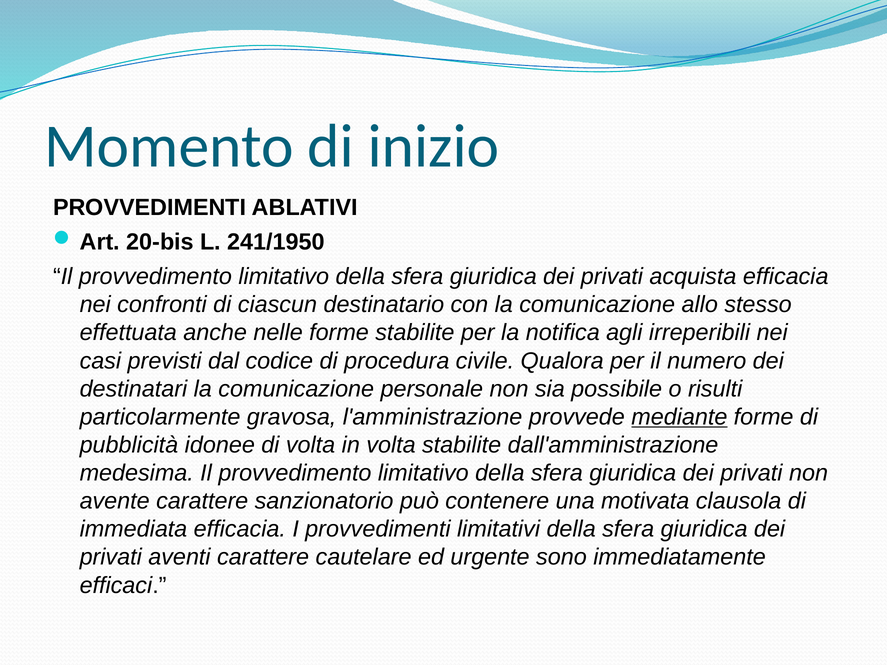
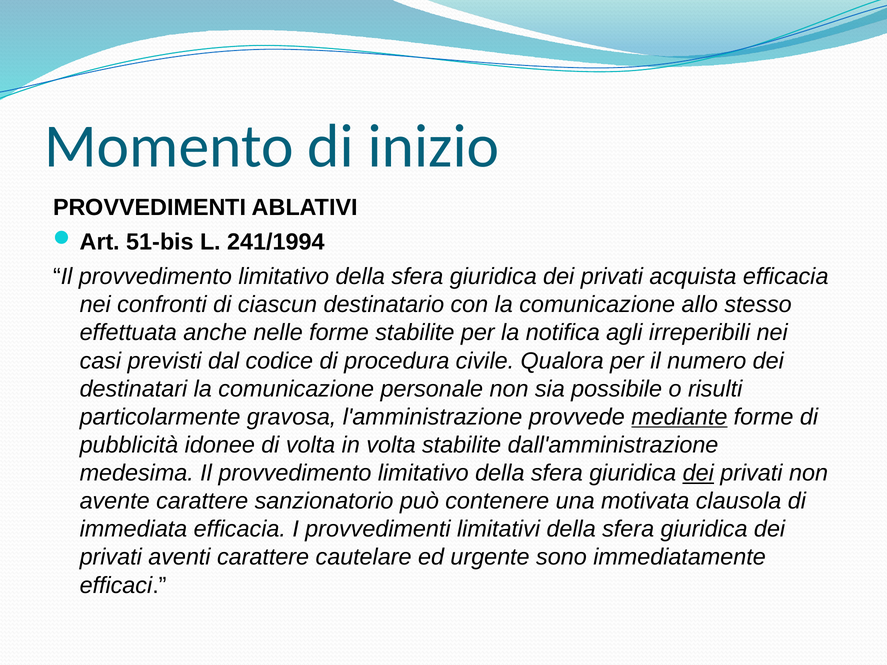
20-bis: 20-bis -> 51-bis (160, 242)
241/1950: 241/1950 -> 241/1994 (276, 242)
dei underline: none -> present (698, 473)
